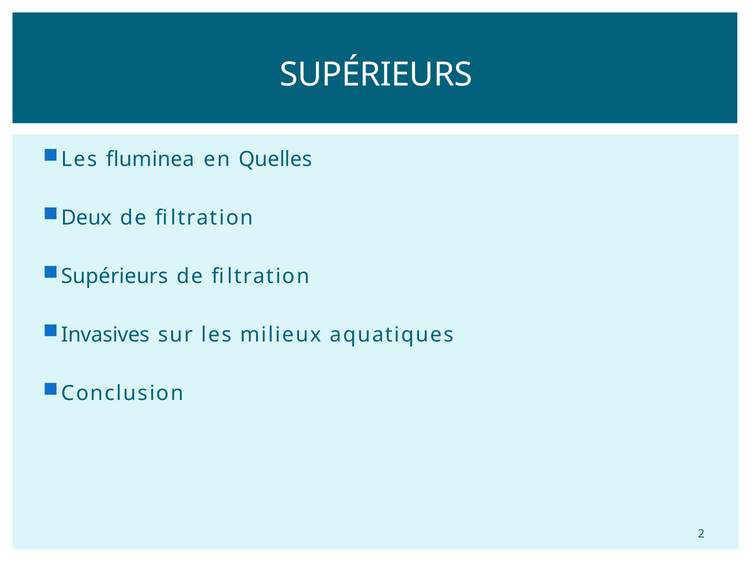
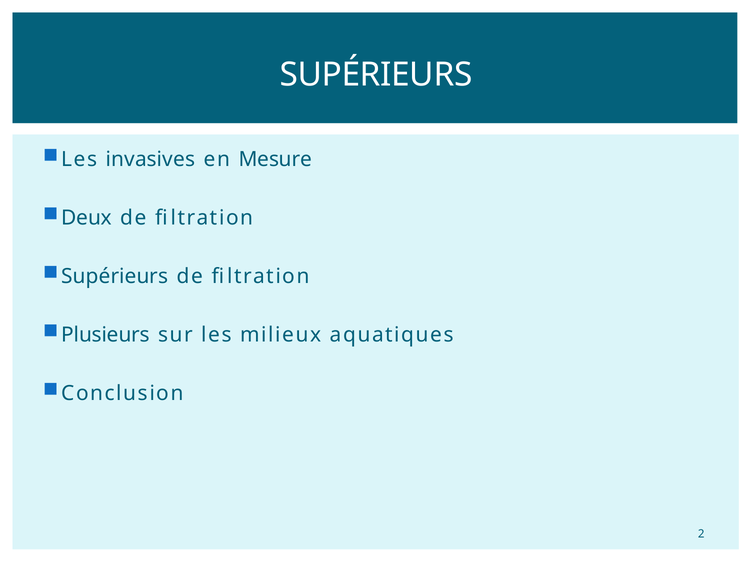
fluminea: fluminea -> invasives (150, 159)
Quelles: Quelles -> Mesure (275, 159)
Invasives: Invasives -> Plusieurs (106, 335)
